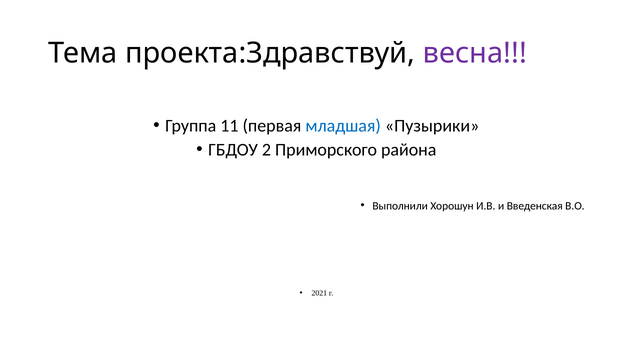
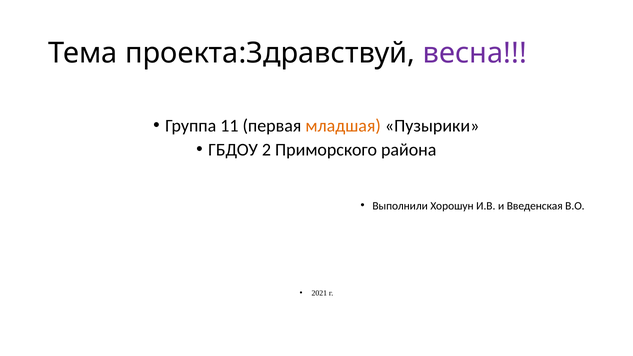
младшая colour: blue -> orange (343, 126)
